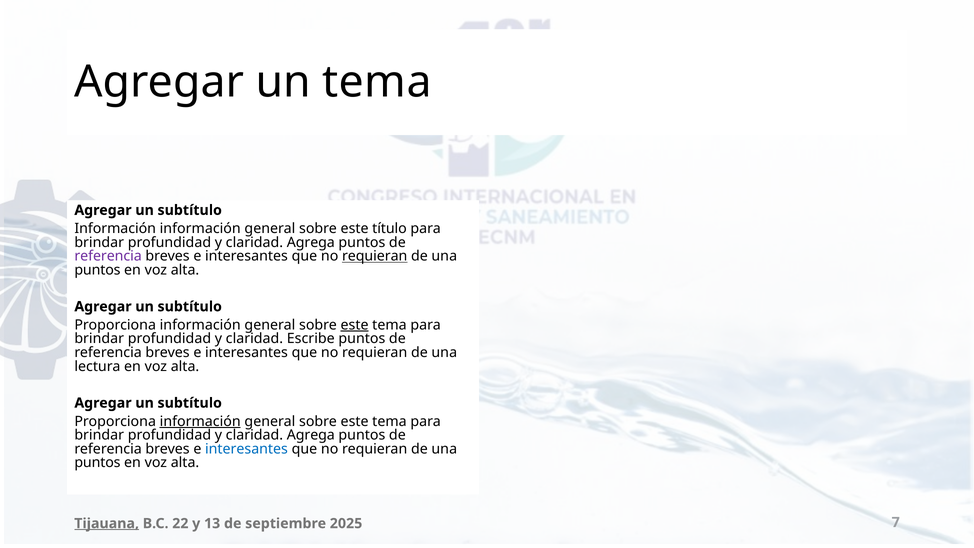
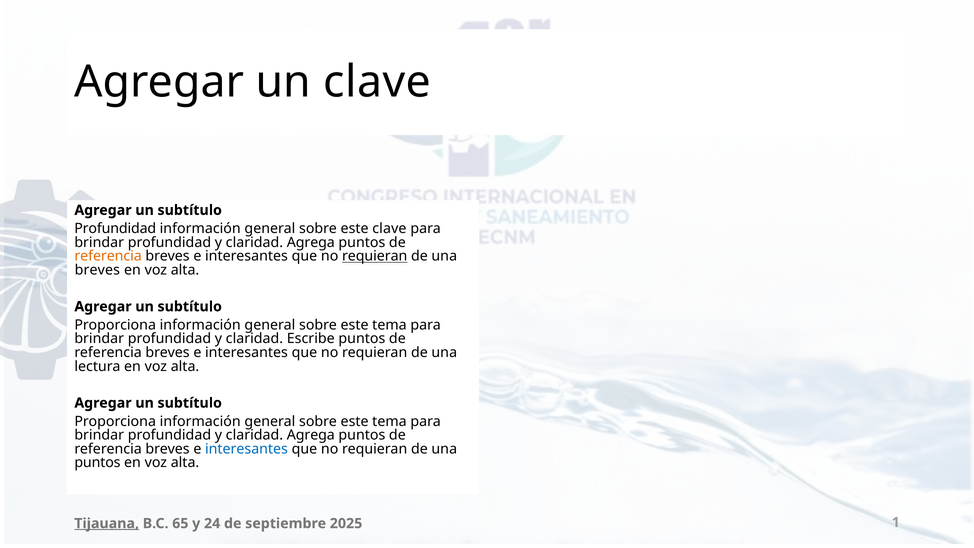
un tema: tema -> clave (377, 82)
Información: Información -> Profundidad (115, 228)
este título: título -> clave (389, 228)
referencia colour: purple -> orange (108, 256)
puntos: puntos -> breves (97, 270)
este underline: present -> none (355, 325)
información underline: present -> none (200, 421)
22: 22 -> 65 (180, 523)
13: 13 -> 24 (212, 523)
7: 7 -> 1 (896, 522)
